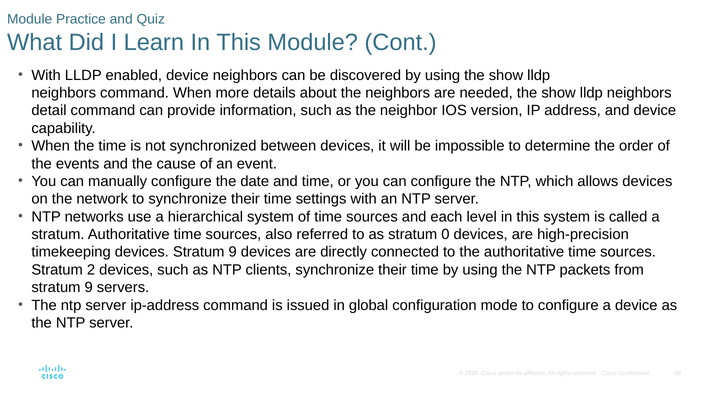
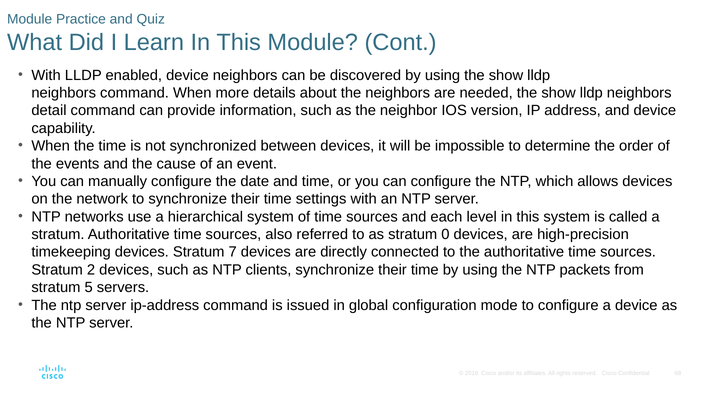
devices Stratum 9: 9 -> 7 (233, 252)
9: 9 -> 5 (89, 288)
